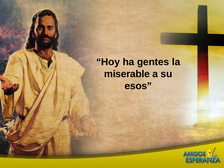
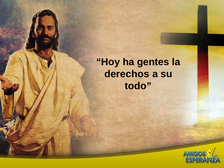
miserable: miserable -> derechos (127, 74)
esos: esos -> todo (138, 86)
